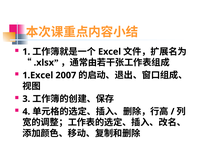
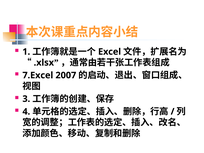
1.Excel: 1.Excel -> 7.Excel (38, 75)
